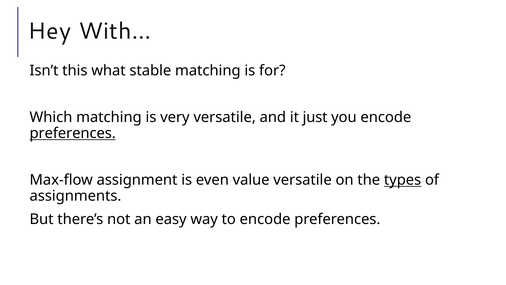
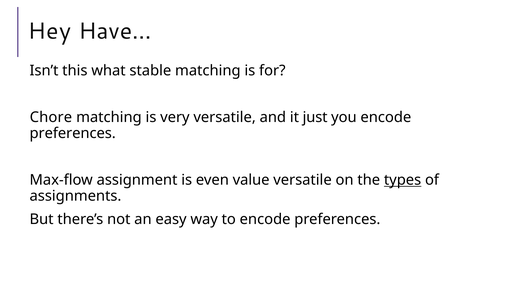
With…: With… -> Have… (115, 31)
Which: Which -> Chore (51, 117)
preferences underline: present -> none (73, 133)
